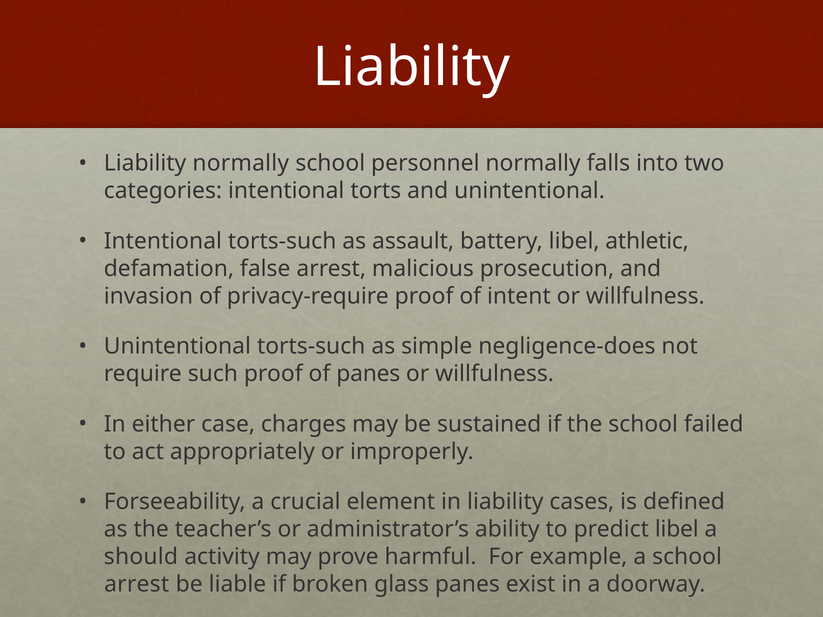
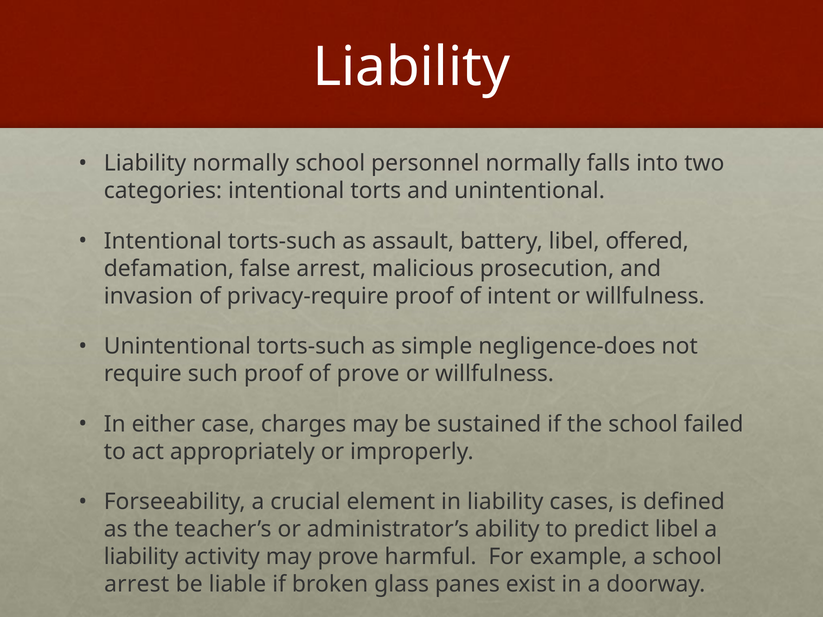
athletic: athletic -> offered (647, 241)
of panes: panes -> prove (368, 374)
should: should -> liability (141, 557)
